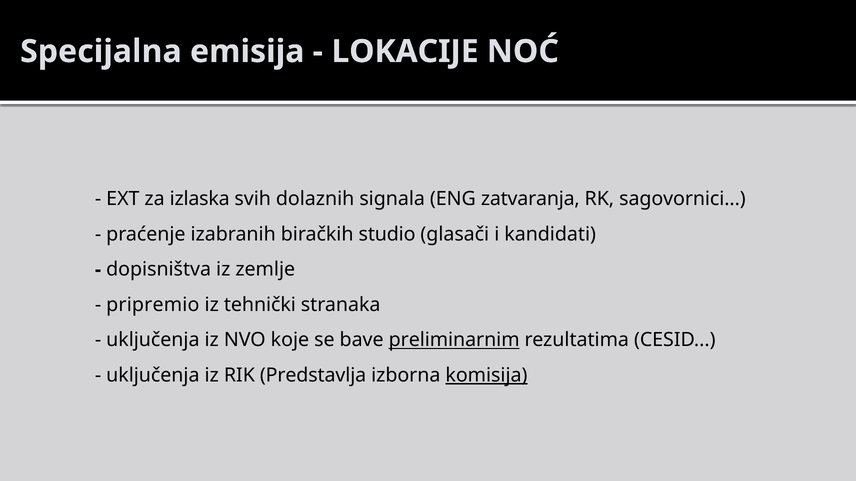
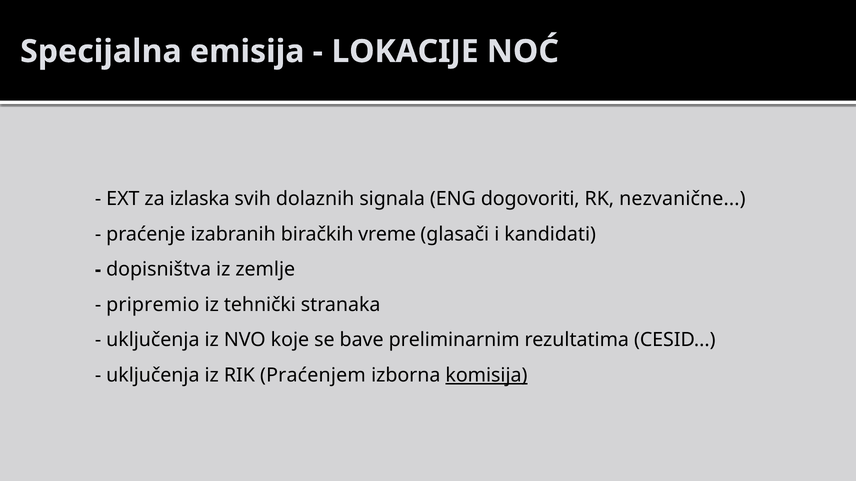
zatvaranja: zatvaranja -> dogovoriti (530, 199)
sagovornici: sagovornici -> nezvanične (682, 199)
studio: studio -> vreme (387, 235)
preliminarnim underline: present -> none (454, 340)
Predstavlja: Predstavlja -> Praćenjem (313, 376)
